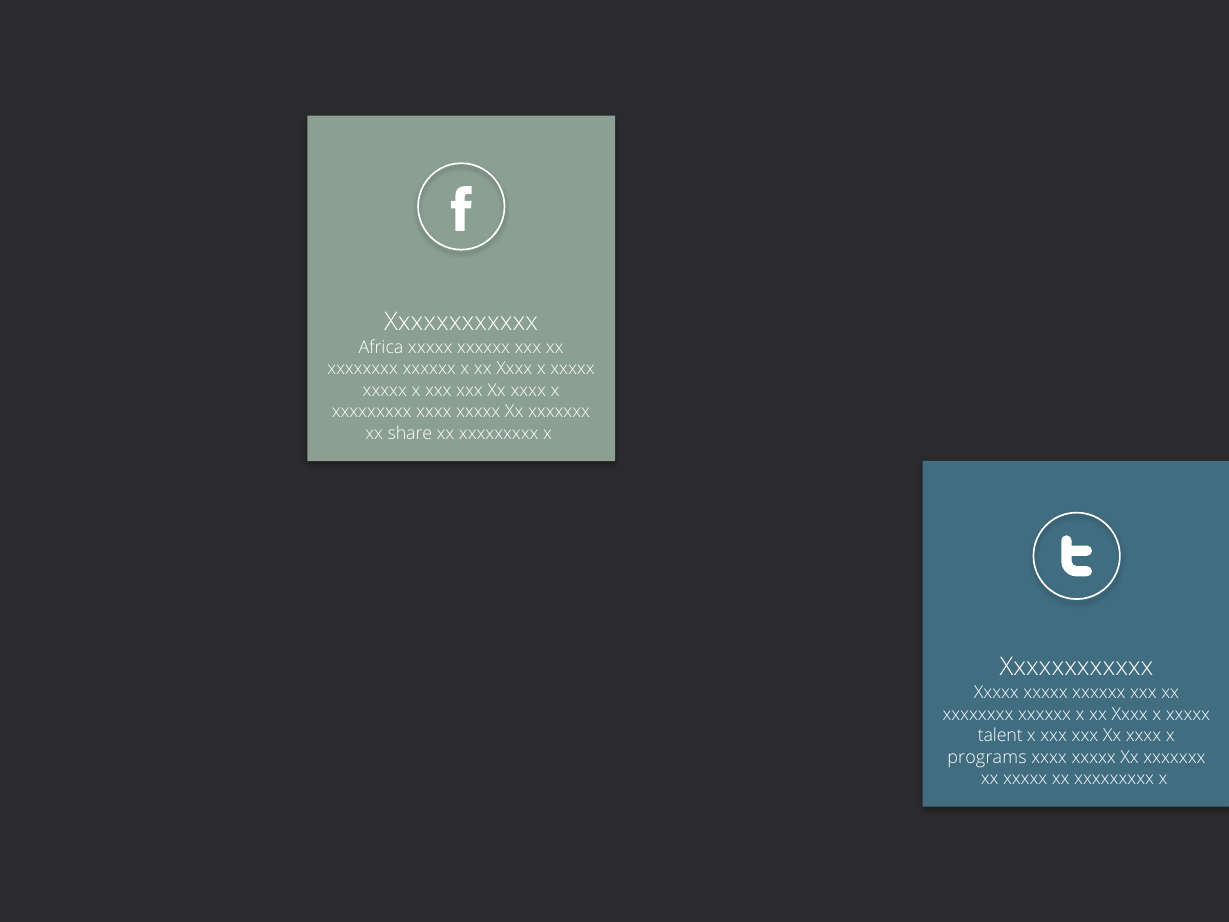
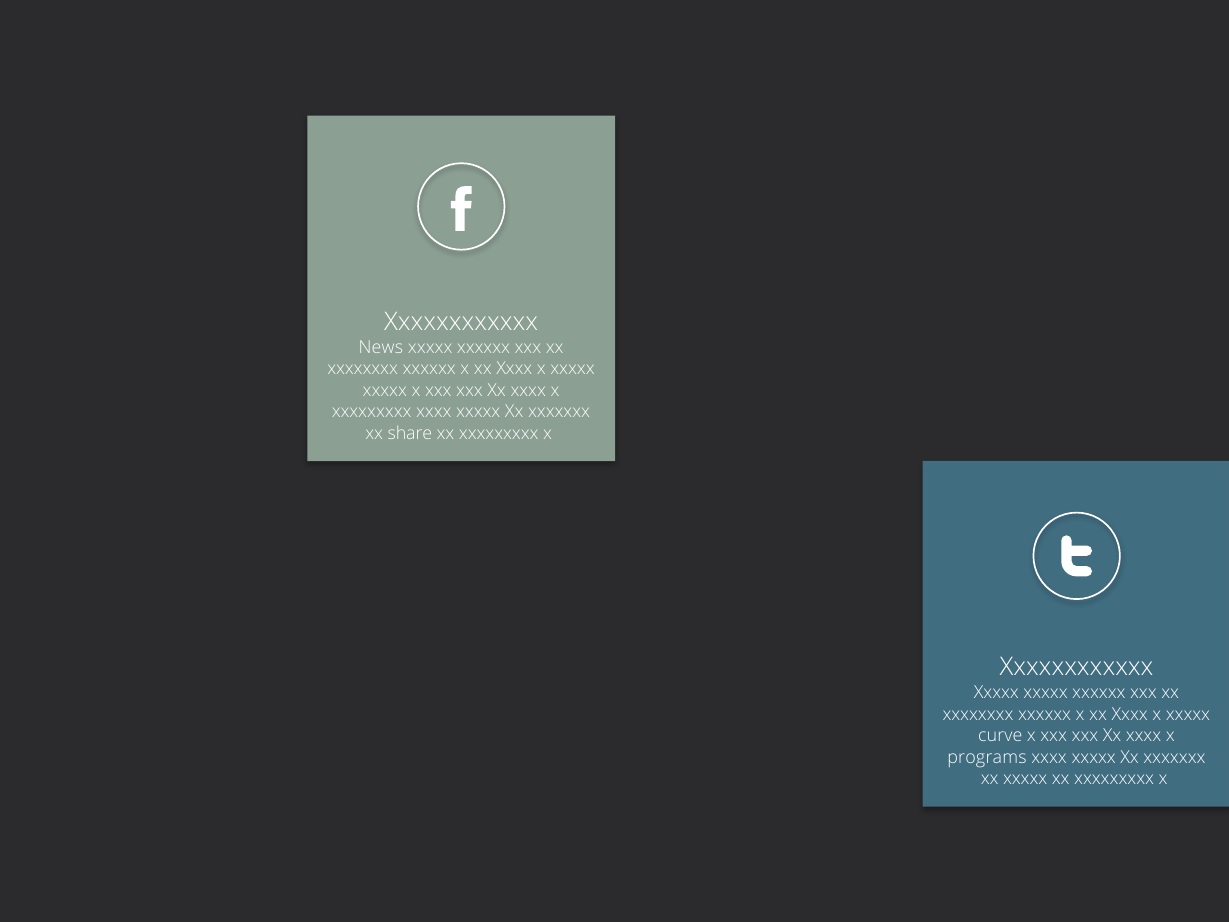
Africa: Africa -> News (381, 347)
talent: talent -> curve (1000, 736)
